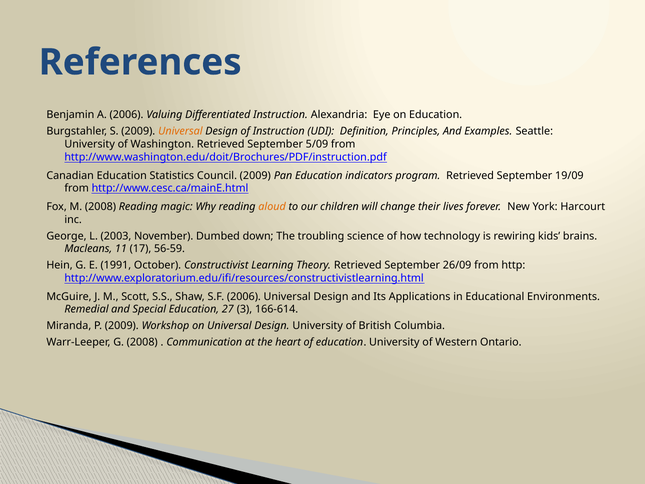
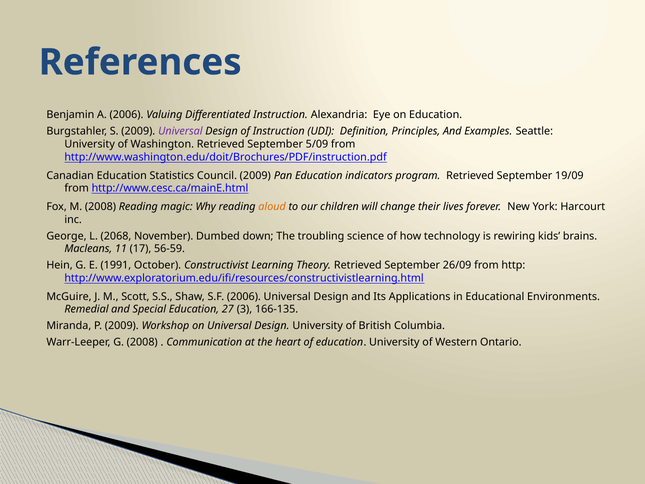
Universal colour: orange -> purple (180, 131)
2003: 2003 -> 2068 (116, 236)
166-614: 166-614 -> 166-135 (277, 309)
